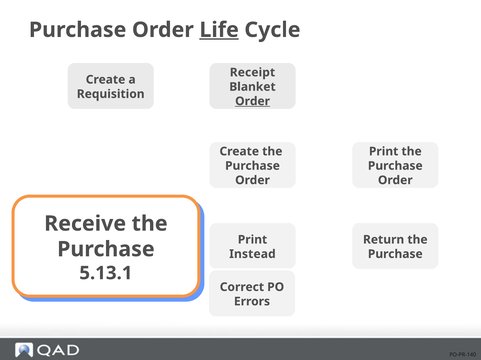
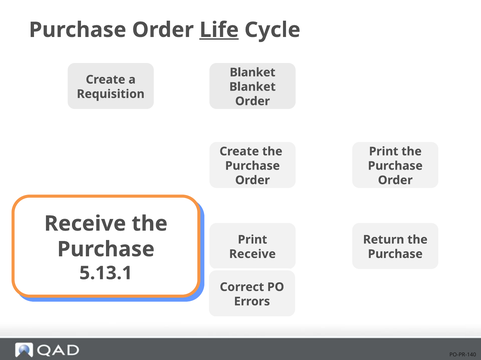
Receipt: Receipt -> Blanket (253, 73)
Order underline: present -> none (253, 101)
Instead: Instead -> Receive (252, 255)
